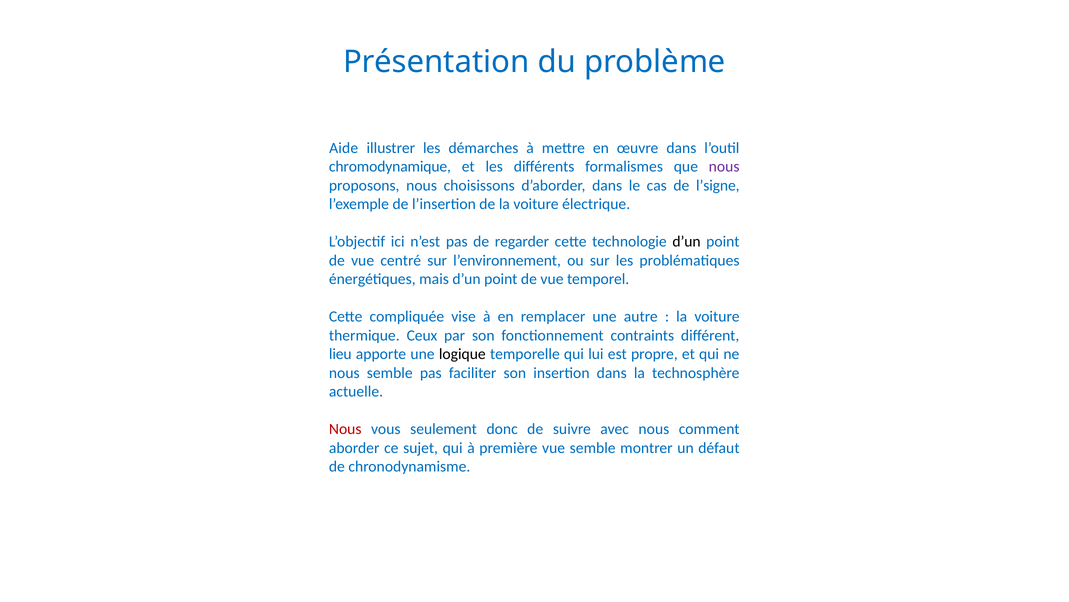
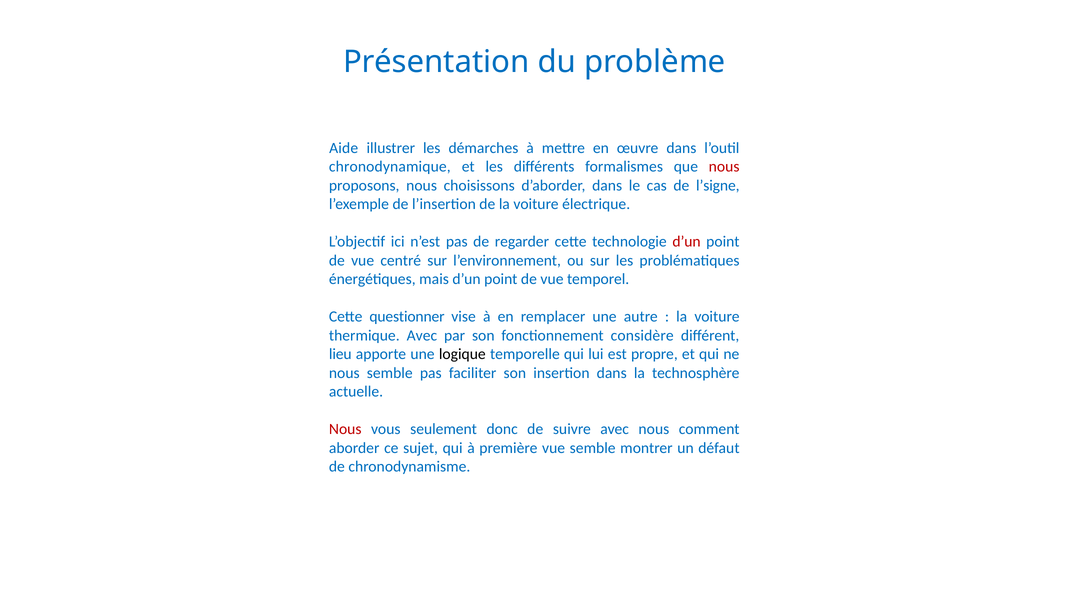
chromodynamique: chromodynamique -> chronodynamique (390, 167)
nous colour: purple -> red (724, 167)
d’un colour: black -> red (687, 242)
compliquée: compliquée -> questionner (407, 316)
thermique Ceux: Ceux -> Avec (422, 335)
contraints: contraints -> considère (642, 335)
